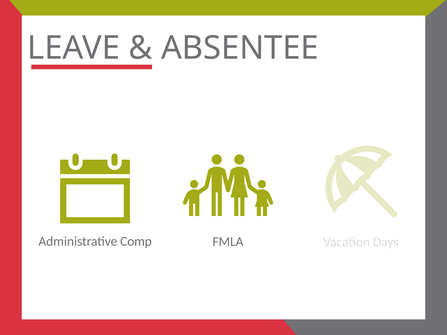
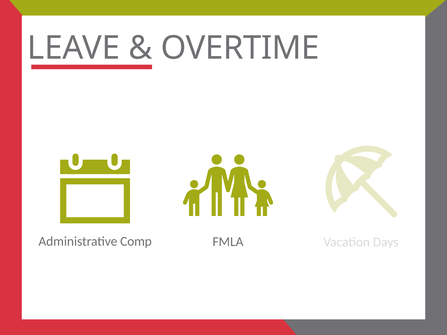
ABSENTEE: ABSENTEE -> OVERTIME (240, 48)
